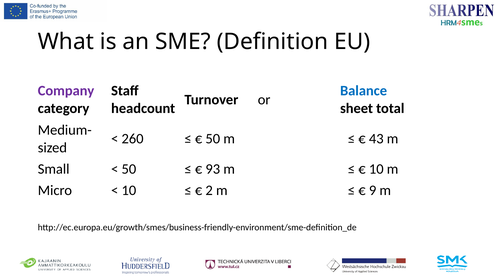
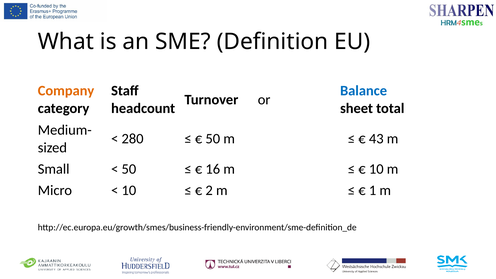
Company colour: purple -> orange (66, 91)
260: 260 -> 280 (133, 139)
93: 93 -> 16 (213, 169)
9: 9 -> 1 (373, 190)
